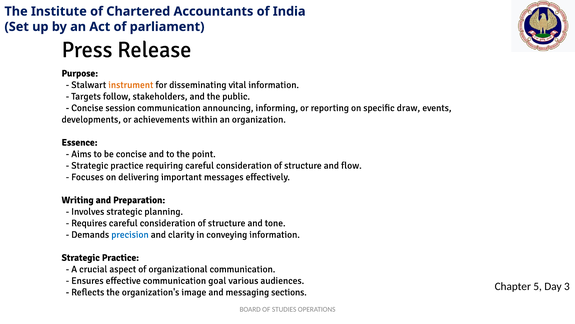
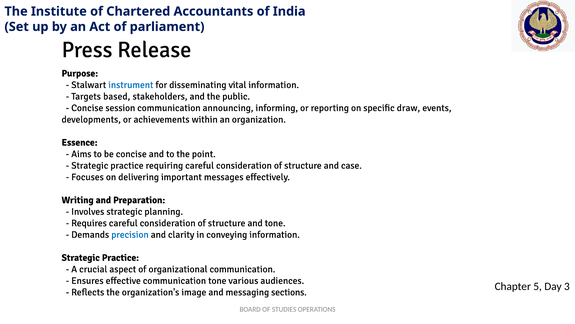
instrument colour: orange -> blue (131, 85)
follow: follow -> based (117, 96)
flow: flow -> case (351, 165)
communication goal: goal -> tone (217, 280)
